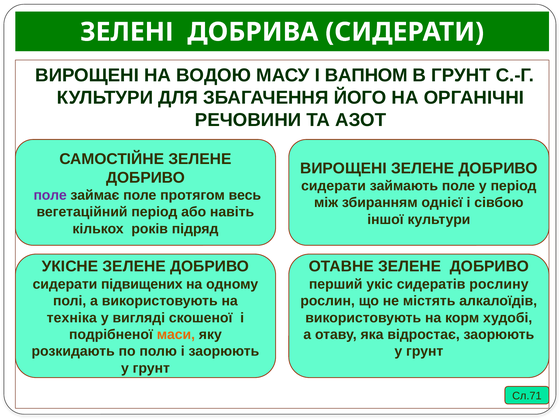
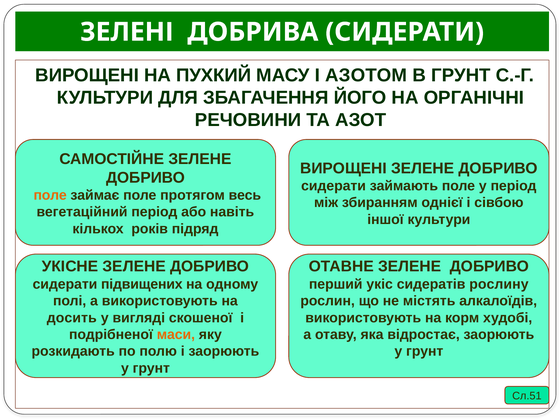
ВОДОЮ: ВОДОЮ -> ПУХКИЙ (214, 75)
ВАПНОМ: ВАПНОМ -> АЗОТОМ (366, 75)
поле colour: purple -> orange (50, 195)
техніка: техніка -> досить (72, 318)
Сл.71: Сл.71 -> Сл.51 (527, 396)
